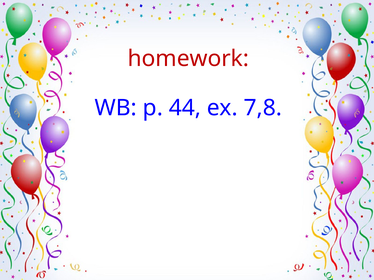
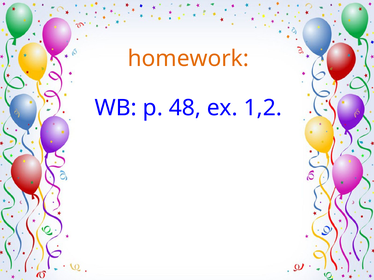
homework colour: red -> orange (188, 59)
44: 44 -> 48 (185, 108)
7,8: 7,8 -> 1,2 (263, 108)
